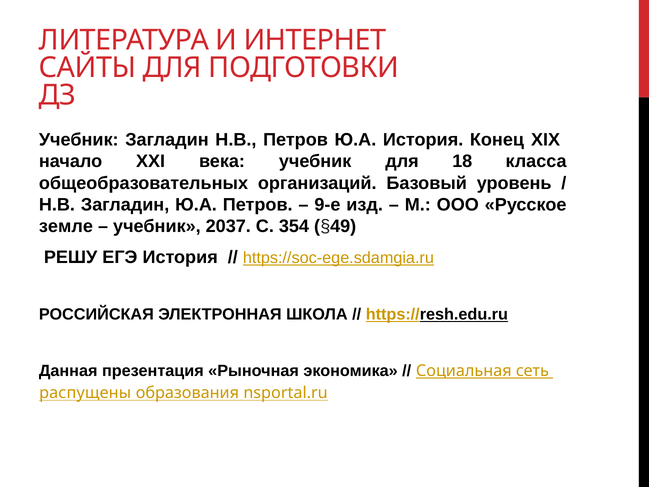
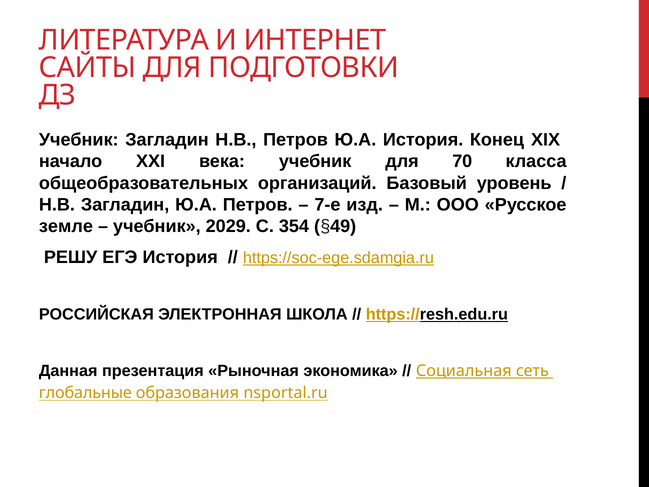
18: 18 -> 70 (462, 161)
9-е: 9-е -> 7-е (327, 205)
2037: 2037 -> 2029 (228, 226)
распущены: распущены -> глобальные (85, 393)
